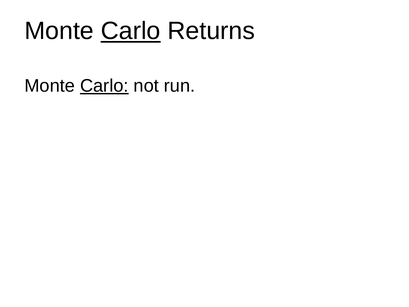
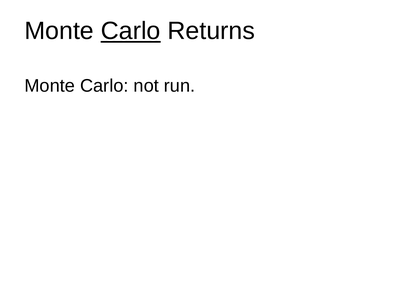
Carlo underline: present -> none (104, 86)
